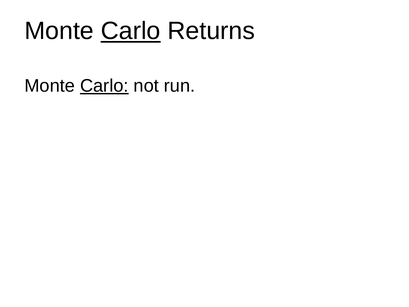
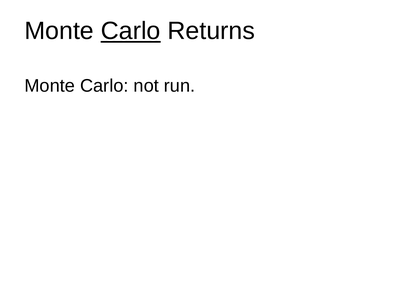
Carlo underline: present -> none (104, 86)
